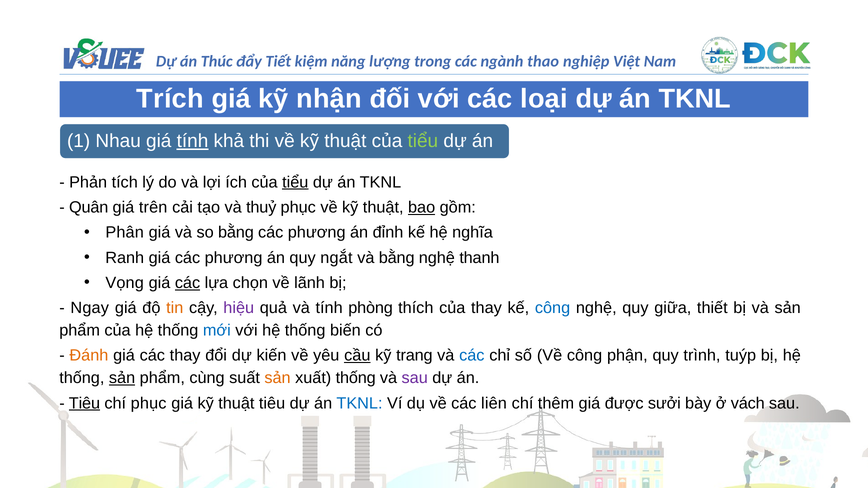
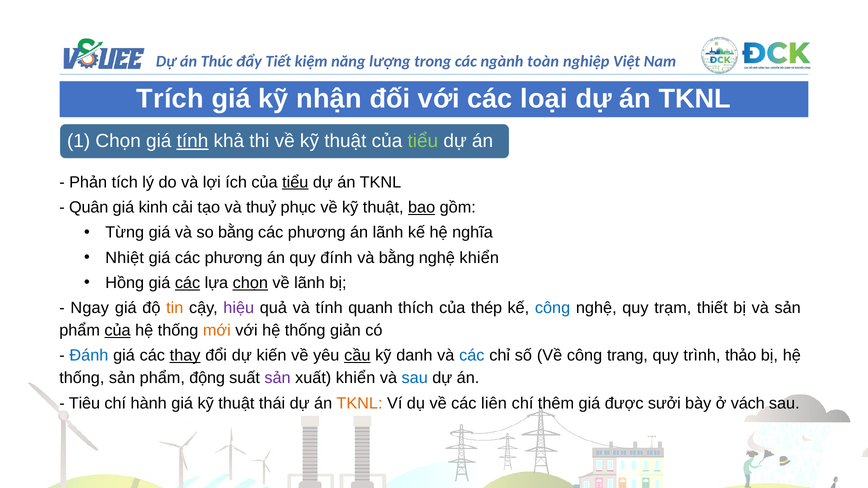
thao: thao -> toàn (543, 62)
1 Nhau: Nhau -> Chọn (118, 141)
trên: trên -> kinh (153, 207)
Phân: Phân -> Từng (125, 233)
án đỉnh: đỉnh -> lãnh (388, 233)
Ranh: Ranh -> Nhiệt (125, 258)
ngắt: ngắt -> đính (336, 258)
nghệ thanh: thanh -> khiển (479, 258)
Vọng: Vọng -> Hồng (125, 283)
chọn underline: none -> present (250, 283)
phòng: phòng -> quanh (371, 308)
của thay: thay -> thép (487, 308)
giữa: giữa -> trạm (673, 308)
của underline: none -> present (118, 331)
mới colour: blue -> orange (217, 331)
biến: biến -> giản (345, 331)
Đánh colour: orange -> blue (89, 356)
thay underline: none -> present (185, 356)
trang: trang -> danh (414, 356)
phận: phận -> trang (627, 356)
tuýp: tuýp -> thảo (741, 356)
sản underline: present -> none (122, 378)
cùng: cùng -> động (207, 378)
sản colour: orange -> purple (278, 378)
xuất thống: thống -> khiển (356, 378)
sau colour: purple -> blue (415, 378)
Tiêu underline: present -> none (84, 403)
chí phục: phục -> hành (149, 403)
thuật tiêu: tiêu -> thái (272, 403)
TKNL colour: blue -> orange (360, 403)
